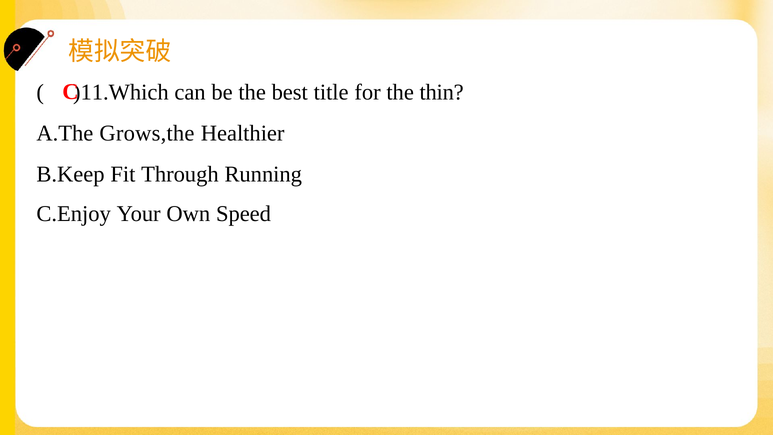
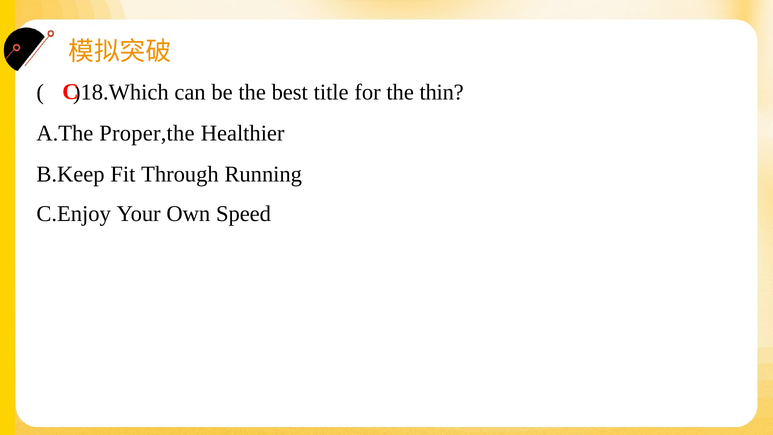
)11.Which: )11.Which -> )18.Which (121, 92)
Grows,the: Grows,the -> Proper,the (147, 133)
